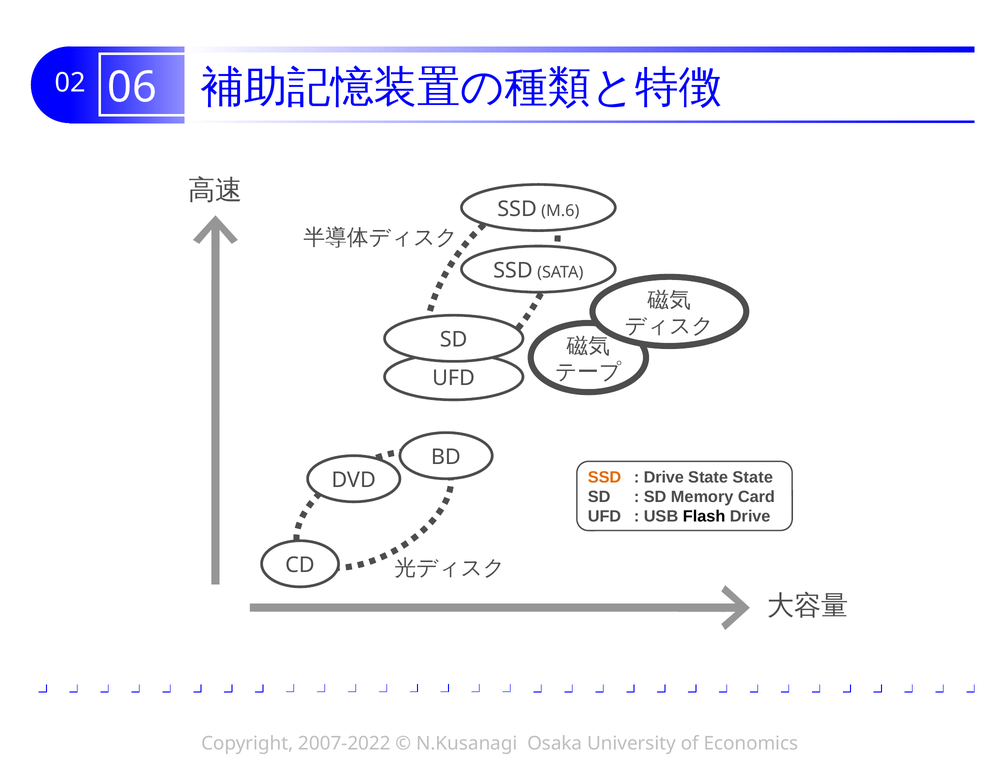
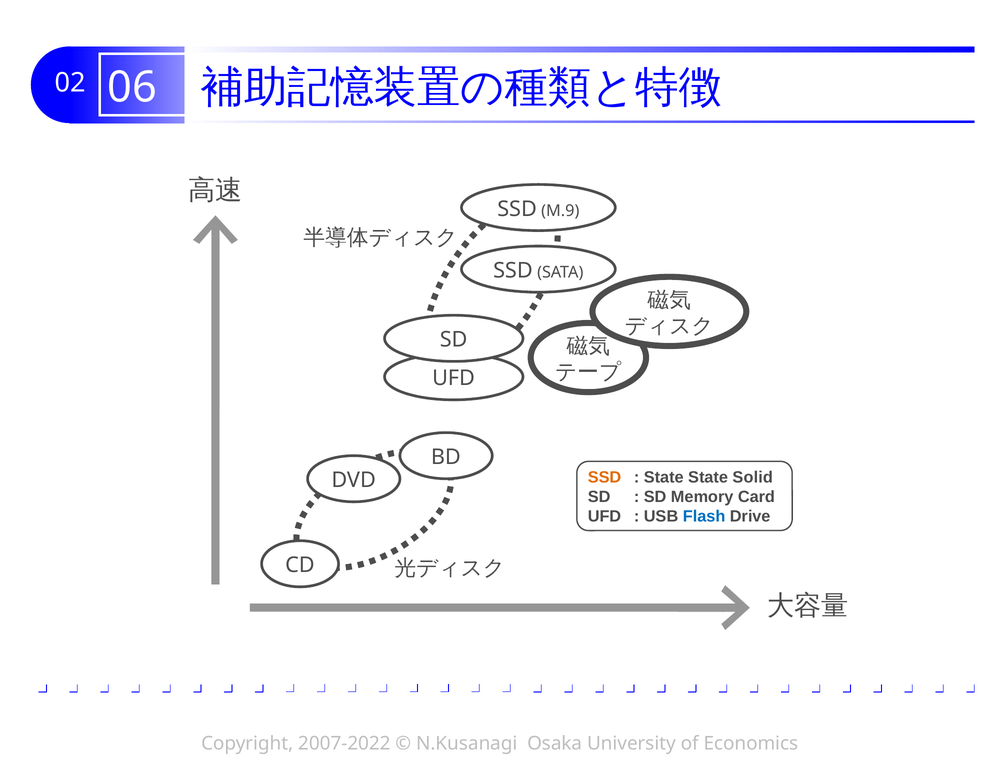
M.6: M.6 -> M.9 (560, 211)
Drive: Drive -> State (664, 478)
State State: State -> Solid (753, 478)
Flash colour: black -> blue (704, 517)
